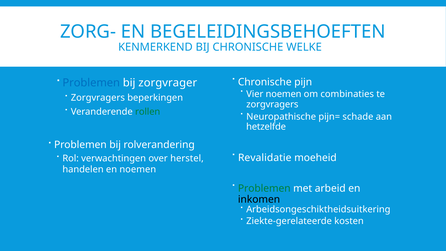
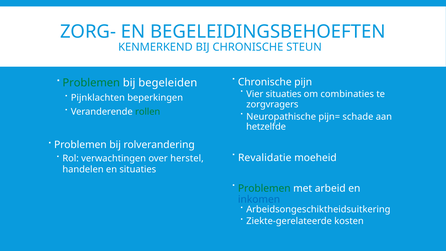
WELKE: WELKE -> STEUN (304, 47)
Problemen colour: blue -> green (91, 83)
zorgvrager: zorgvrager -> begeleiden (168, 83)
Vier noemen: noemen -> situaties (284, 94)
Zorgvragers: Zorgvragers -> Pijnklachten (98, 98)
en noemen: noemen -> situaties (138, 169)
inkomen colour: black -> blue (259, 199)
